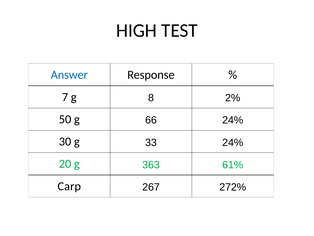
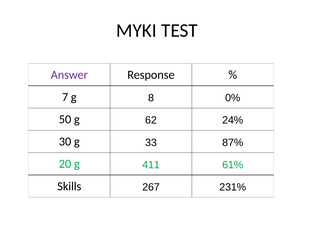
HIGH: HIGH -> MYKI (136, 30)
Answer colour: blue -> purple (69, 75)
2%: 2% -> 0% (233, 98)
66: 66 -> 62 (151, 120)
33 24%: 24% -> 87% (233, 142)
363: 363 -> 411 (151, 165)
Carp: Carp -> Skills (69, 186)
272%: 272% -> 231% (233, 187)
